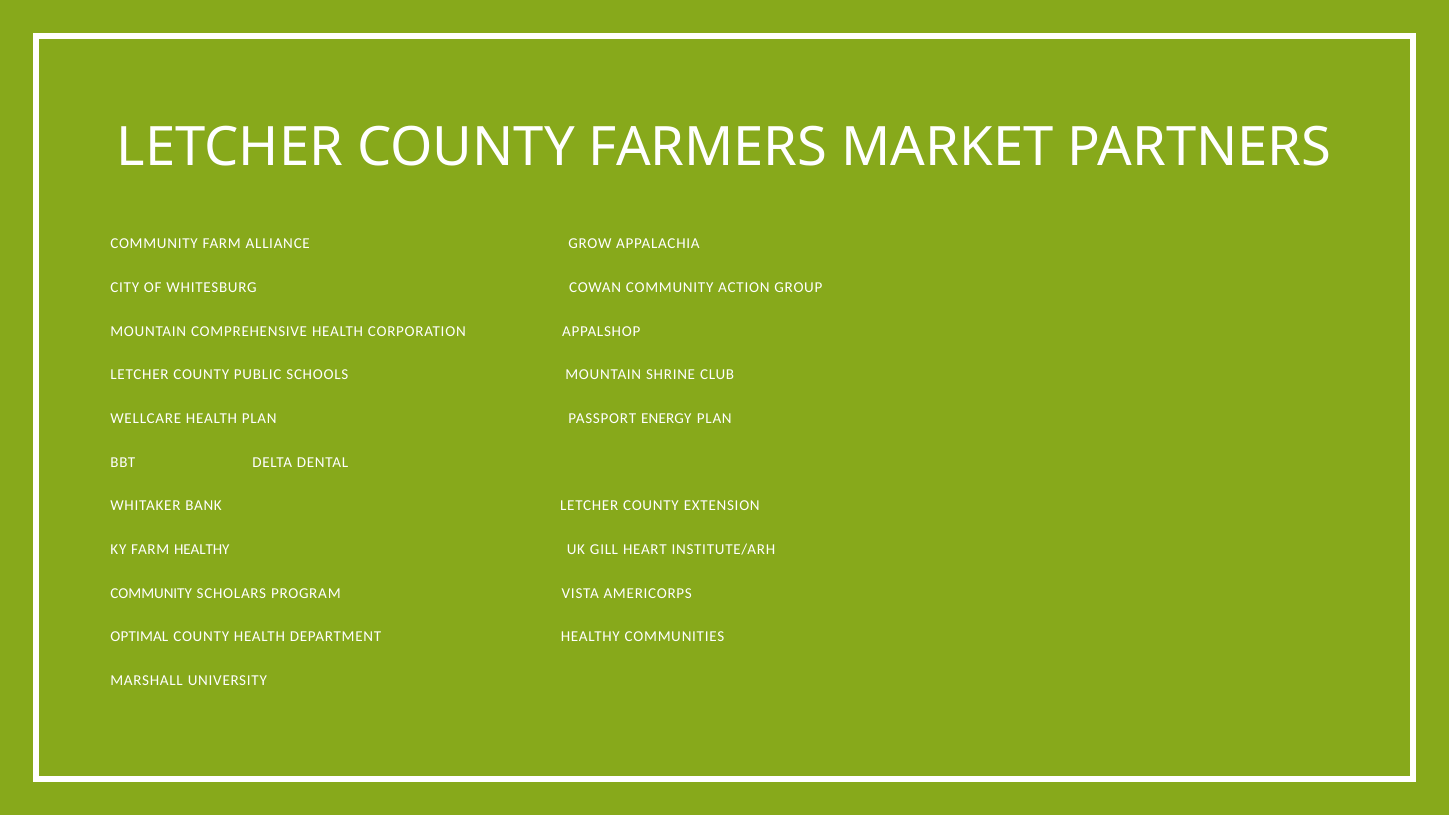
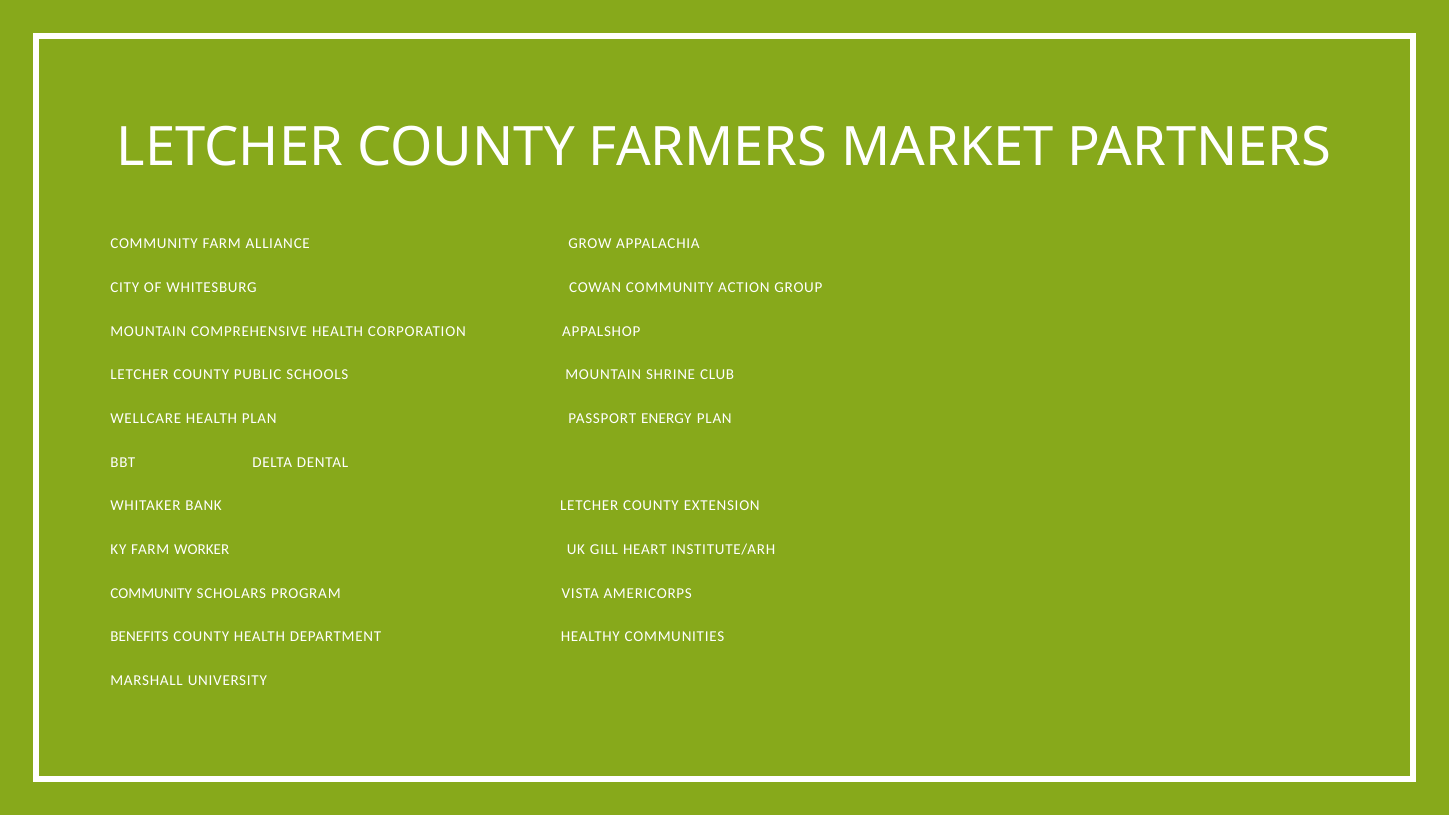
FARM HEALTHY: HEALTHY -> WORKER (202, 549)
OPTIMAL: OPTIMAL -> BENEFITS (139, 637)
